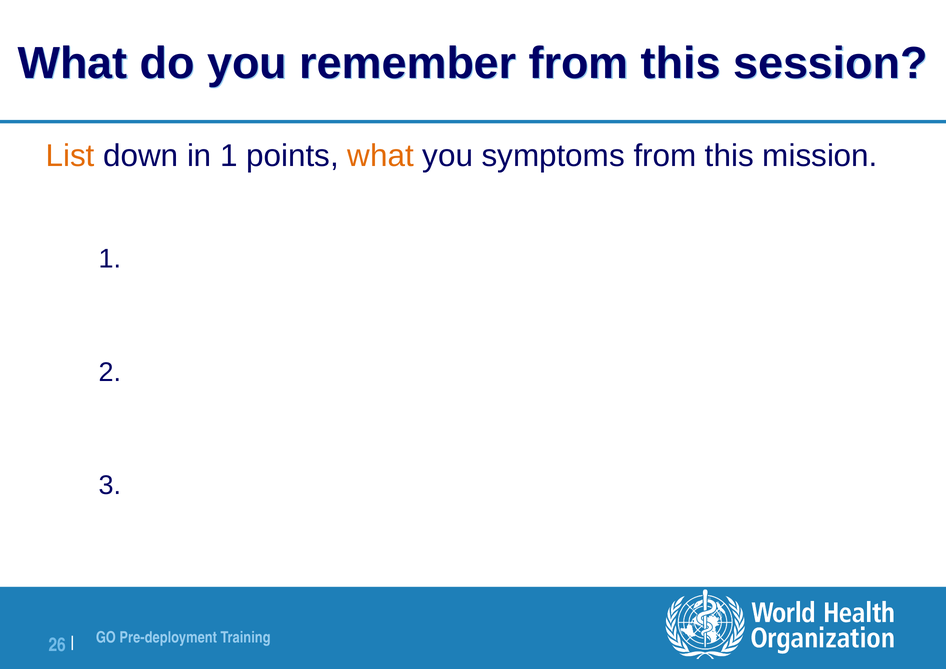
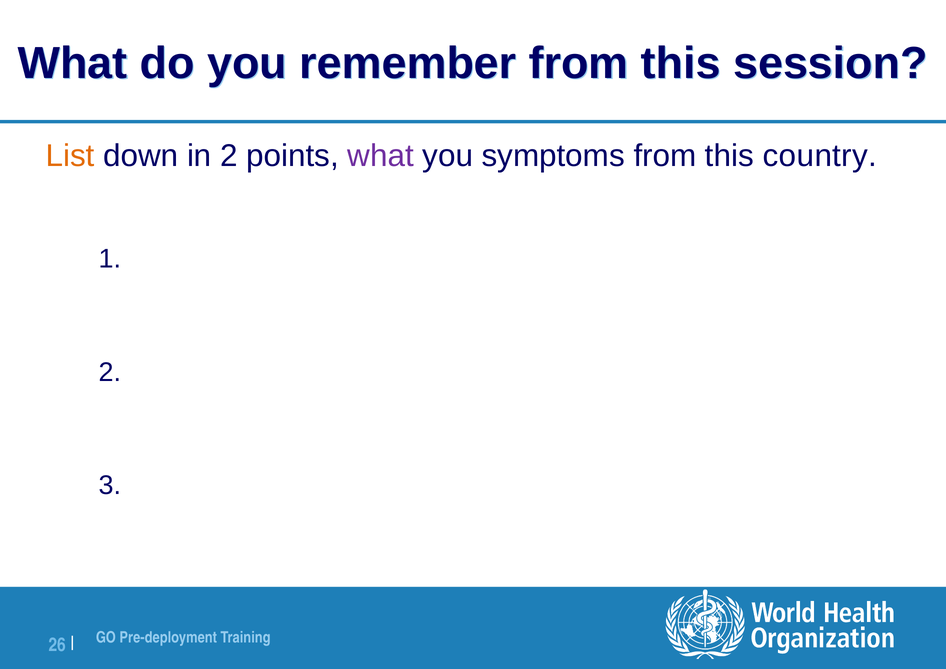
in 1: 1 -> 2 (229, 156)
what colour: orange -> purple (381, 156)
mission: mission -> country (820, 156)
